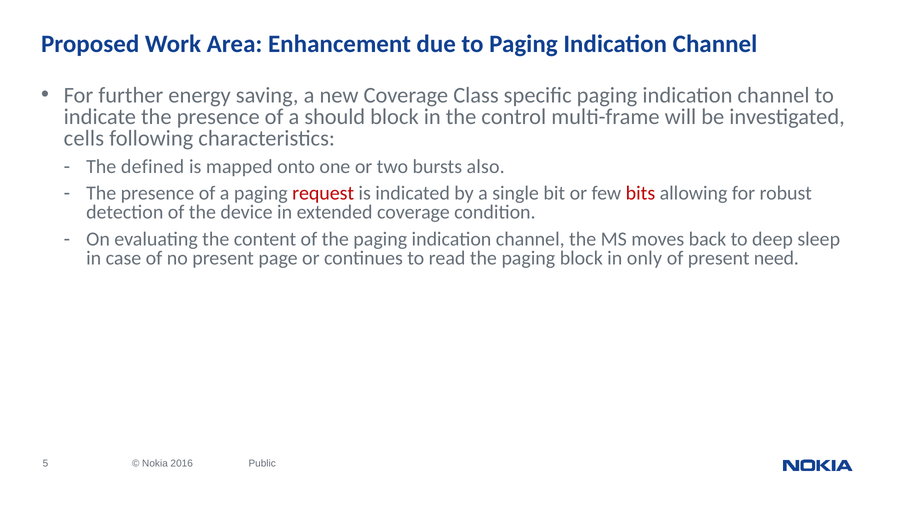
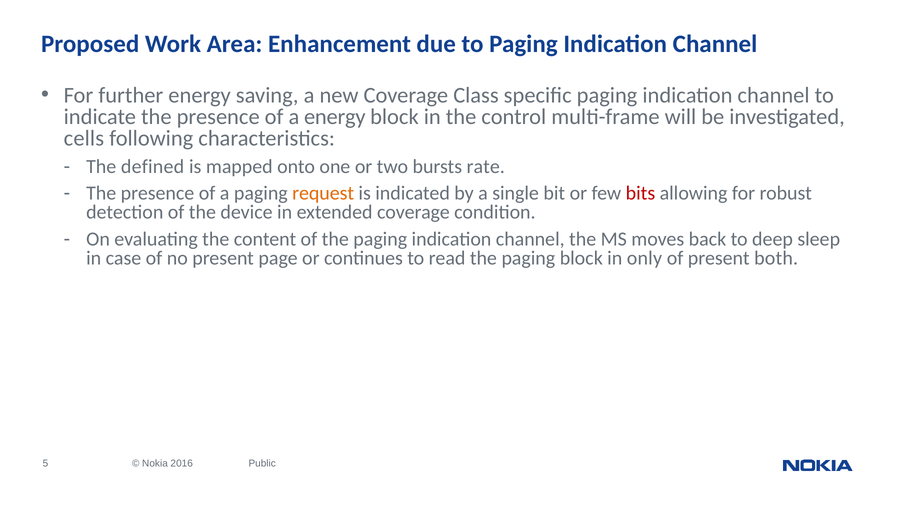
a should: should -> energy (335, 117)
also: also -> rate (486, 167)
request colour: red -> orange (323, 193)
need: need -> both (776, 258)
